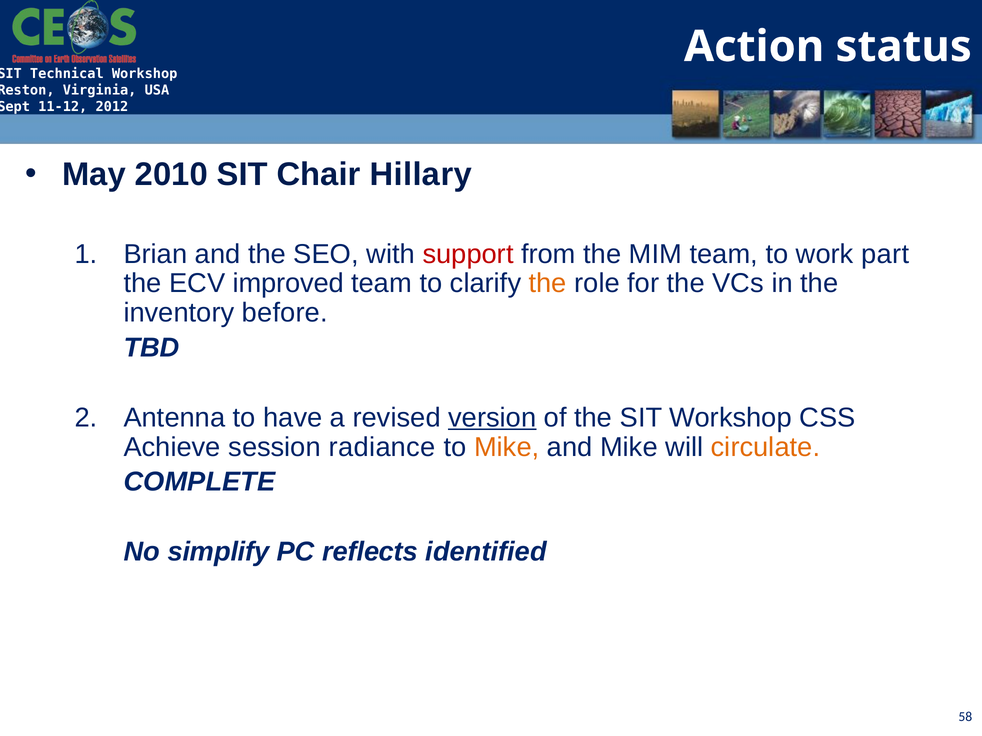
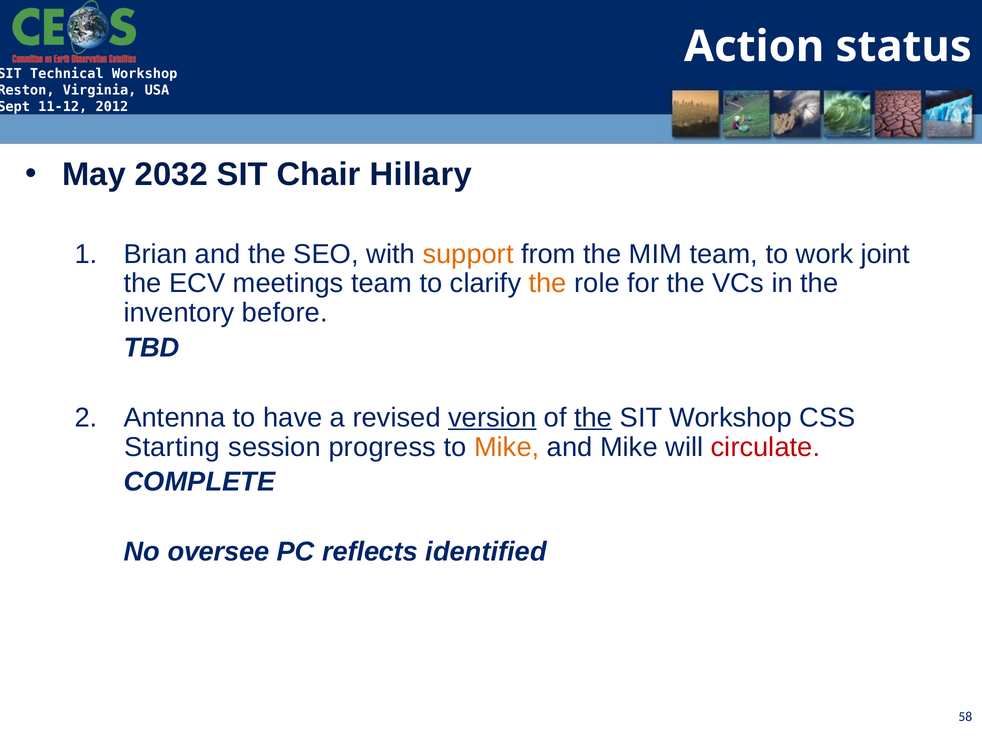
2010: 2010 -> 2032 (171, 174)
support colour: red -> orange (468, 254)
part: part -> joint (885, 254)
improved: improved -> meetings (288, 284)
the underline: none -> present (593, 418)
Achieve: Achieve -> Starting (172, 447)
radiance: radiance -> progress (382, 447)
circulate colour: orange -> red (765, 447)
simplify: simplify -> oversee (219, 552)
